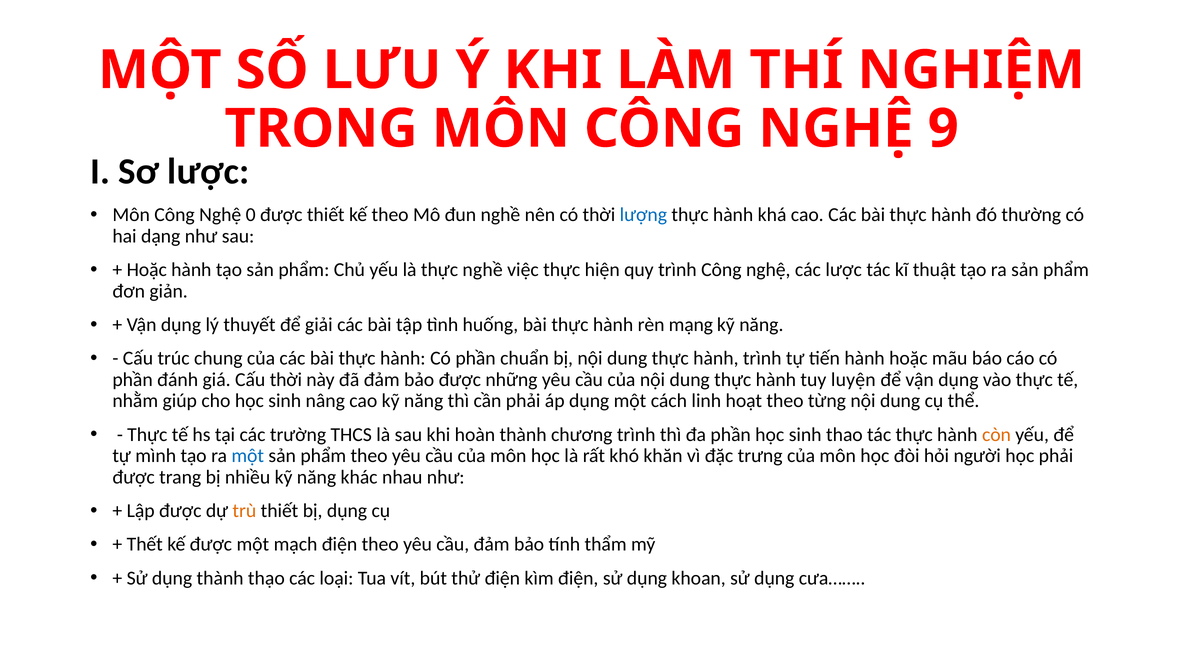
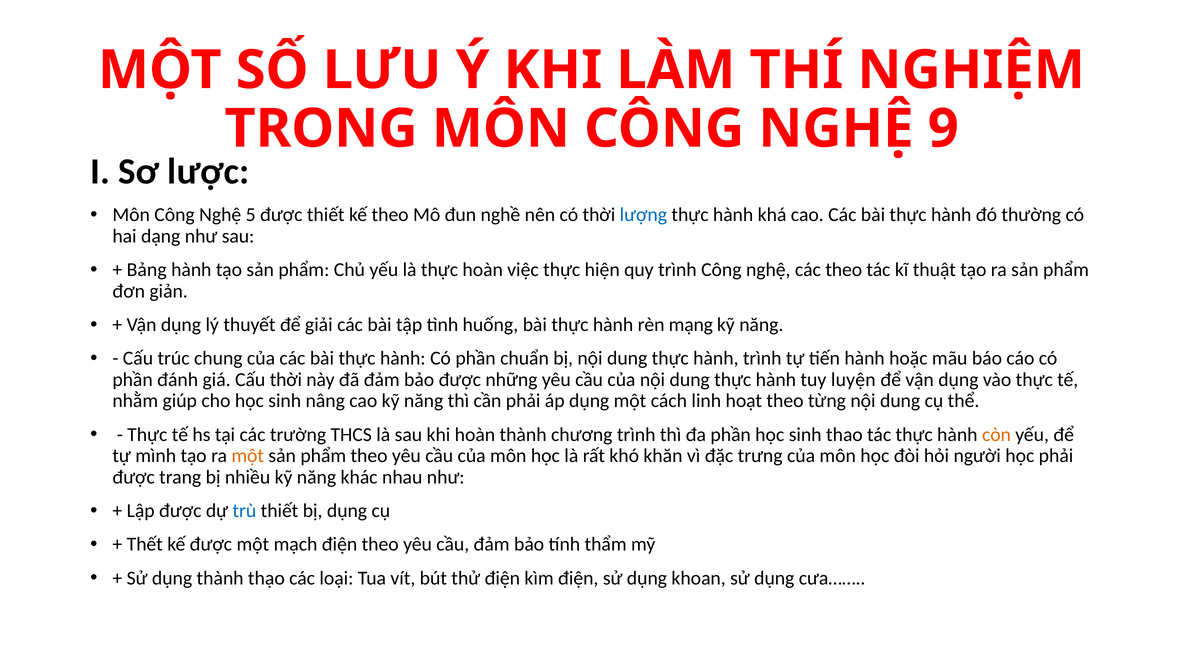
0: 0 -> 5 (251, 215)
Hoặc: Hoặc -> Bảng (147, 270)
thực nghề: nghề -> hoàn (483, 270)
các lược: lược -> theo (844, 270)
một colour: blue -> orange (248, 456)
trù colour: orange -> blue (244, 511)
